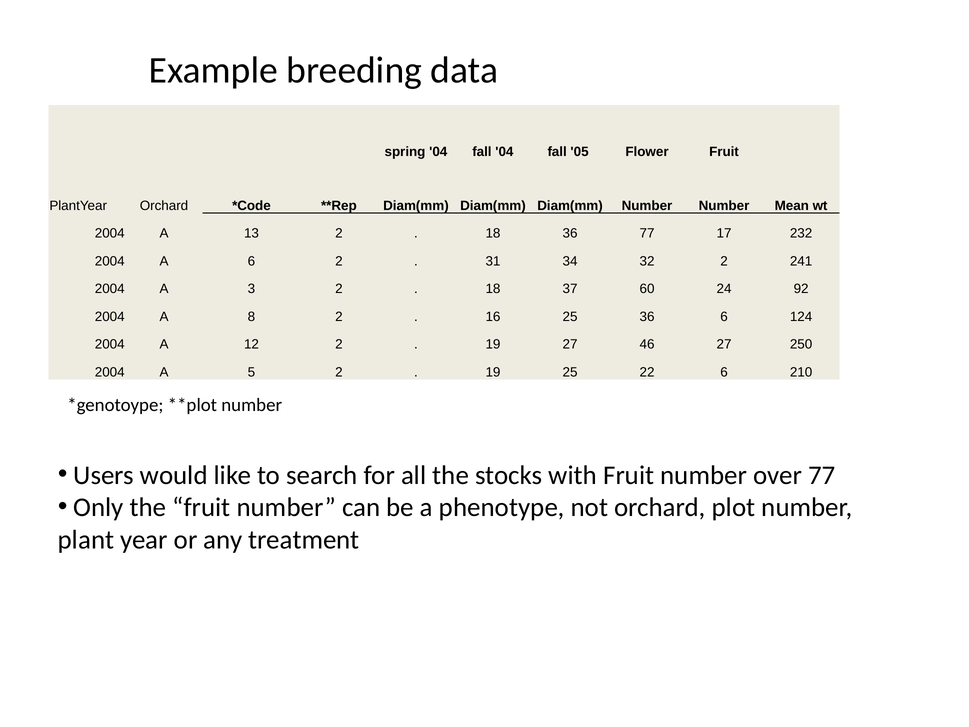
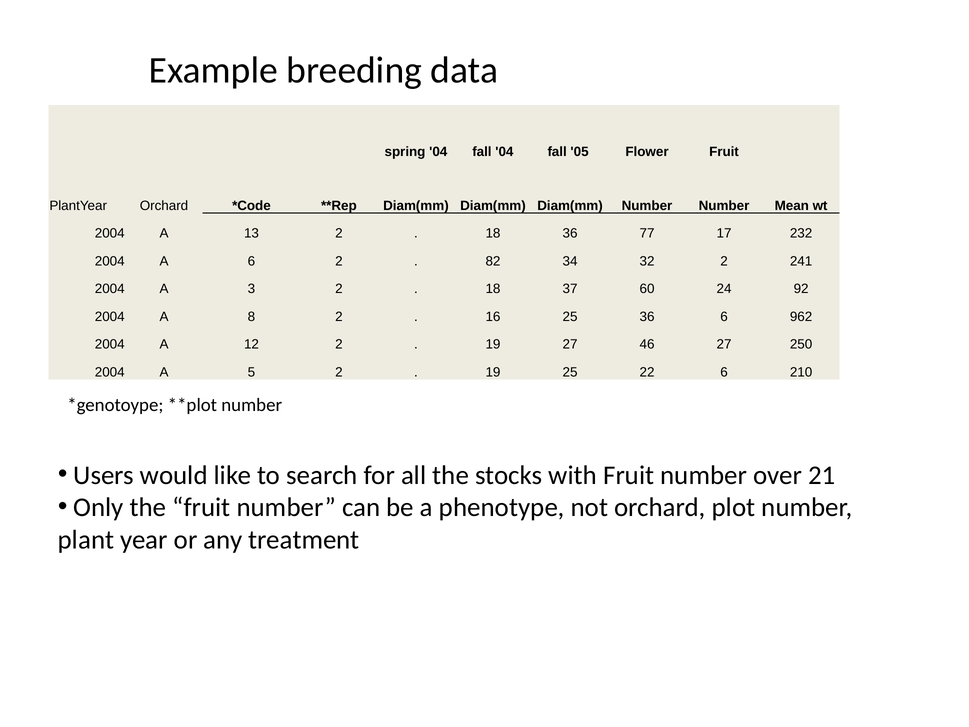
31: 31 -> 82 (493, 261)
124: 124 -> 962 (801, 317)
over 77: 77 -> 21 (822, 475)
